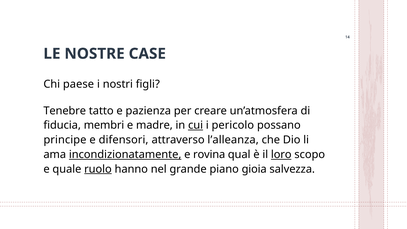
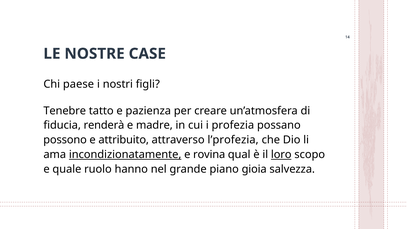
membri: membri -> renderà (104, 125)
cui underline: present -> none (196, 125)
pericolo: pericolo -> profezia (233, 125)
principe: principe -> possono (65, 140)
difensori: difensori -> attribuito (124, 140)
l’alleanza: l’alleanza -> l’profezia (233, 140)
ruolo underline: present -> none (98, 169)
